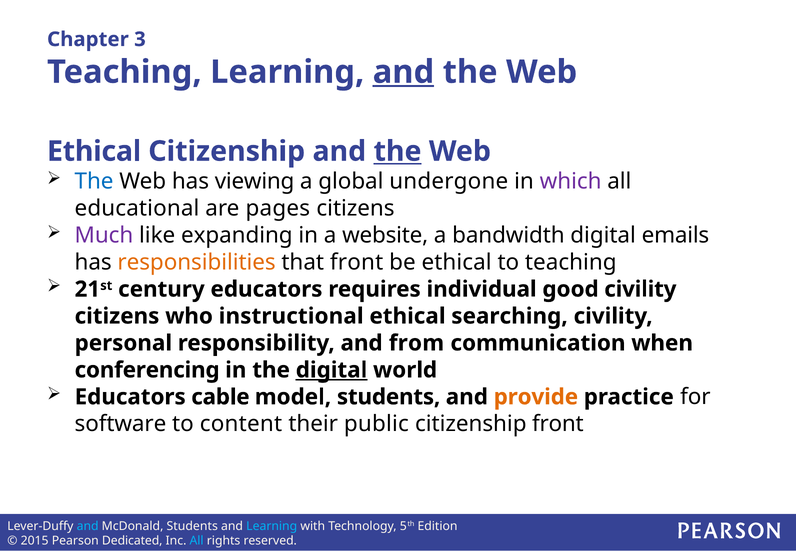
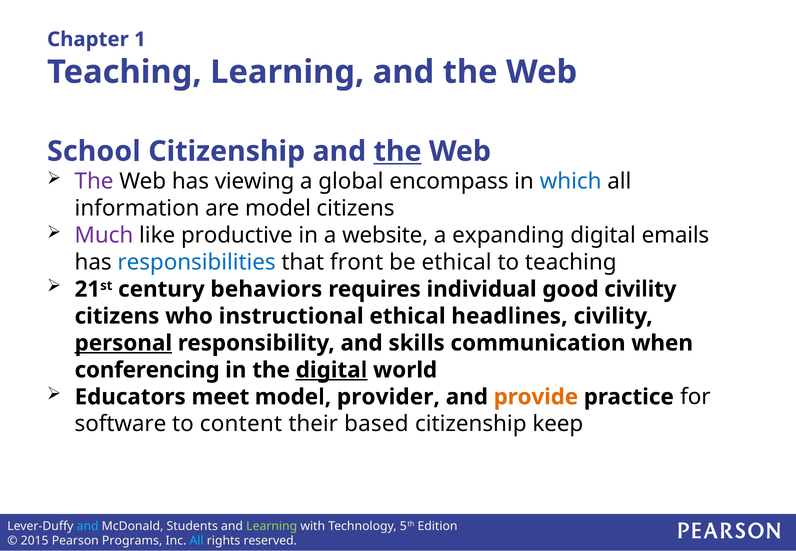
3: 3 -> 1 (140, 39)
and underline: present -> none (403, 72)
Ethical: Ethical -> School (94, 151)
The colour: blue -> purple (94, 182)
undergone: undergone -> encompass (449, 182)
which colour: purple -> blue (571, 182)
educational: educational -> information (137, 208)
are pages: pages -> model (278, 208)
expanding: expanding -> productive (237, 235)
bandwidth: bandwidth -> expanding (508, 235)
responsibilities colour: orange -> blue (197, 262)
century educators: educators -> behaviors (266, 289)
searching: searching -> headlines (509, 316)
personal underline: none -> present (123, 343)
from: from -> skills (417, 343)
cable: cable -> meet (220, 397)
model students: students -> provider (388, 397)
public: public -> based (376, 424)
citizenship front: front -> keep (558, 424)
Learning colour: light blue -> light green (272, 526)
Dedicated: Dedicated -> Programs (132, 541)
